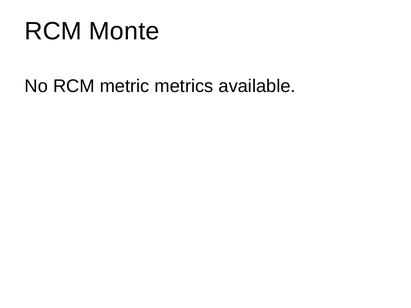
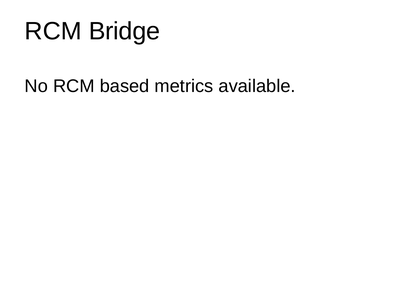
Monte: Monte -> Bridge (124, 31)
metric: metric -> based (125, 86)
